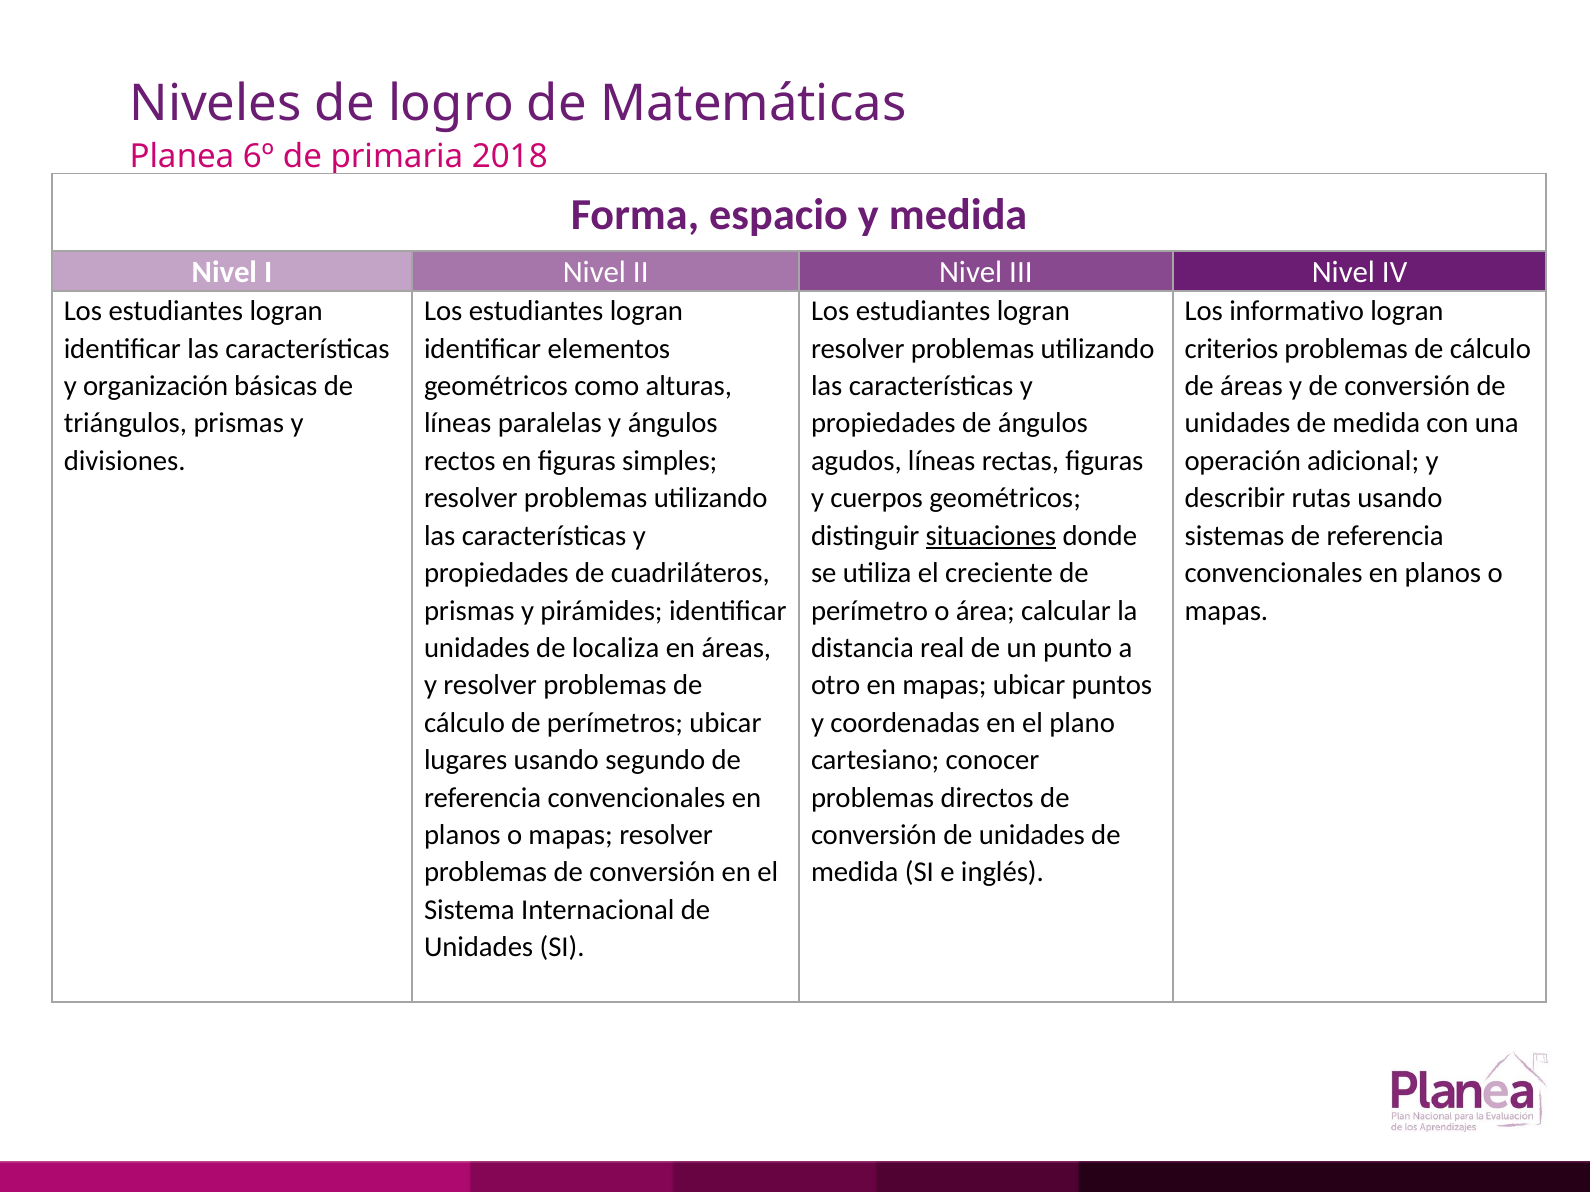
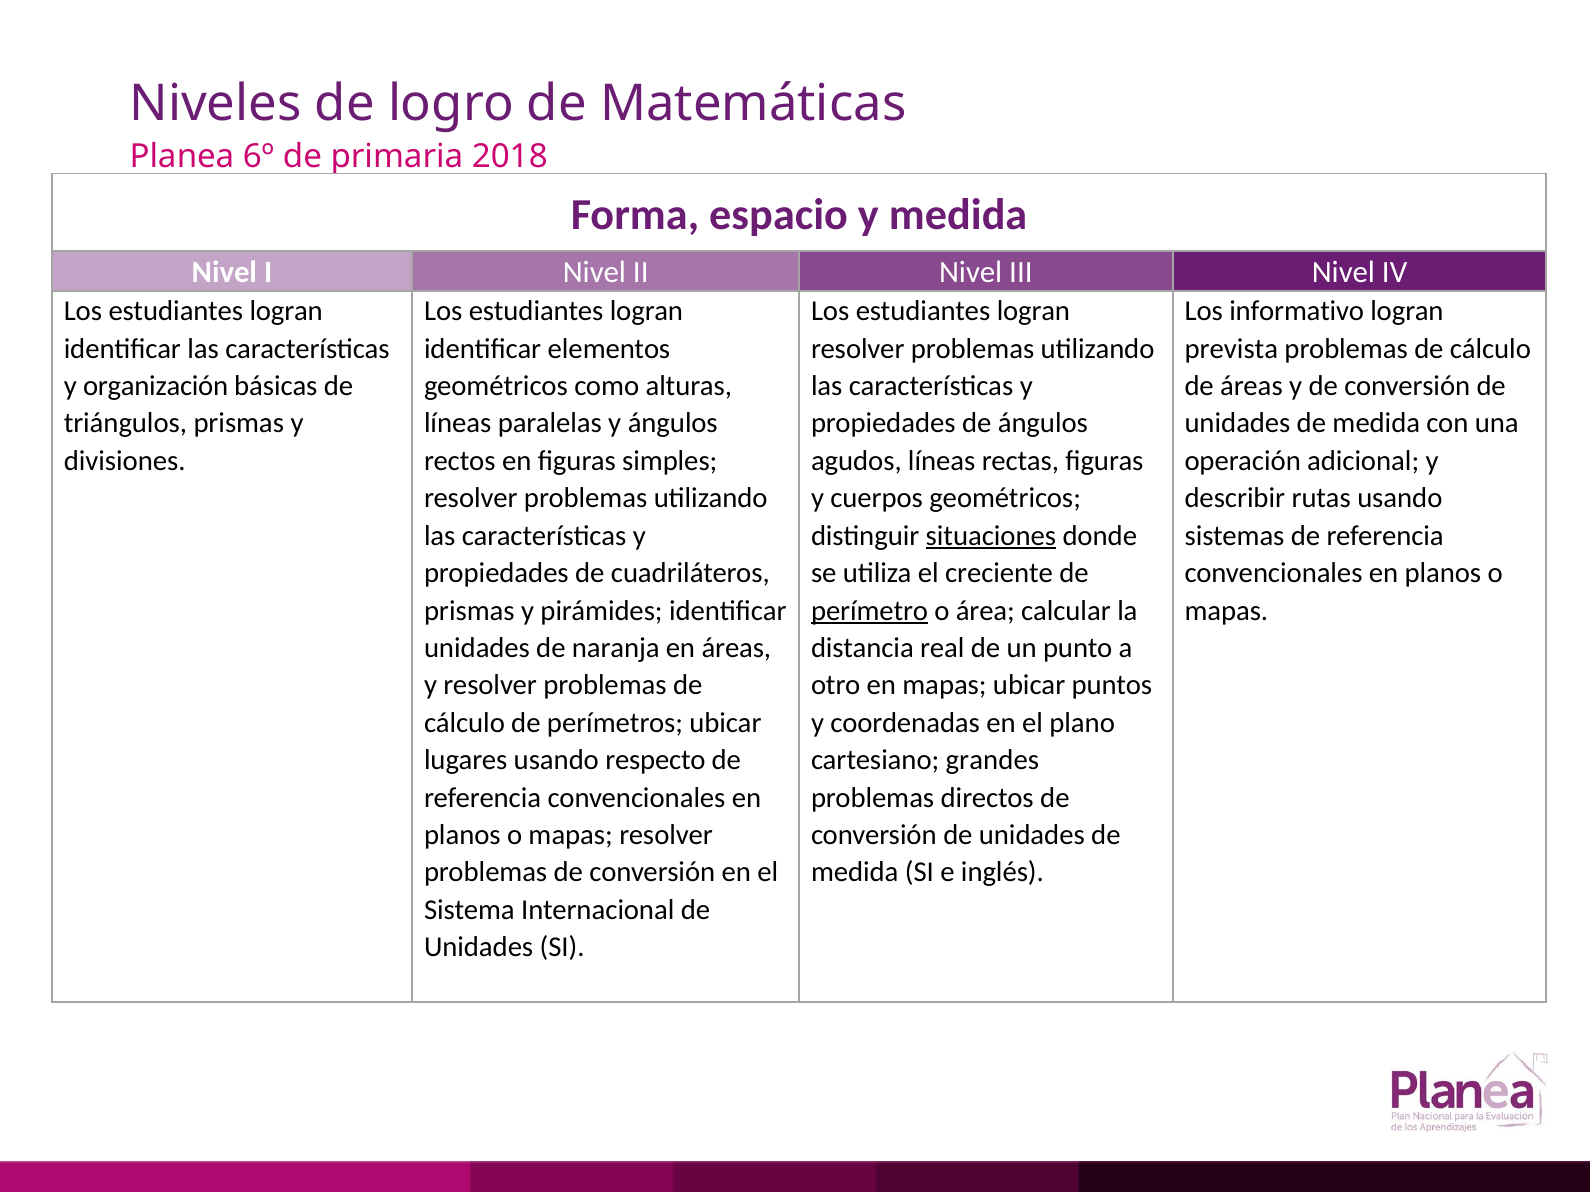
criterios: criterios -> prevista (1231, 349)
perímetro underline: none -> present (870, 611)
localiza: localiza -> naranja (616, 648)
segundo: segundo -> respecto (655, 761)
conocer: conocer -> grandes (992, 761)
